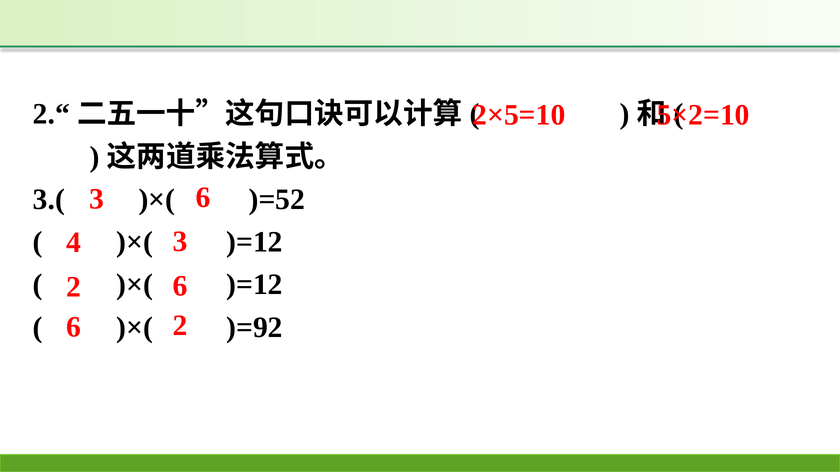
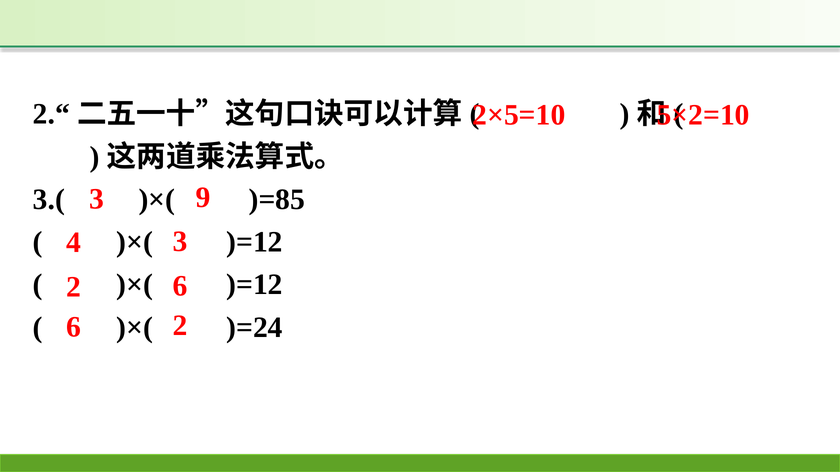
3 6: 6 -> 9 (203, 198)
)=52: )=52 -> )=85 (277, 200)
)=92: )=92 -> )=24 (255, 328)
